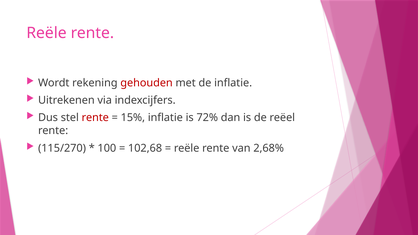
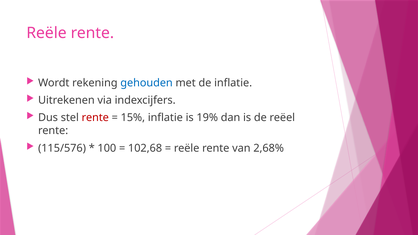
gehouden colour: red -> blue (147, 83)
72%: 72% -> 19% (207, 118)
115/270: 115/270 -> 115/576 (62, 148)
